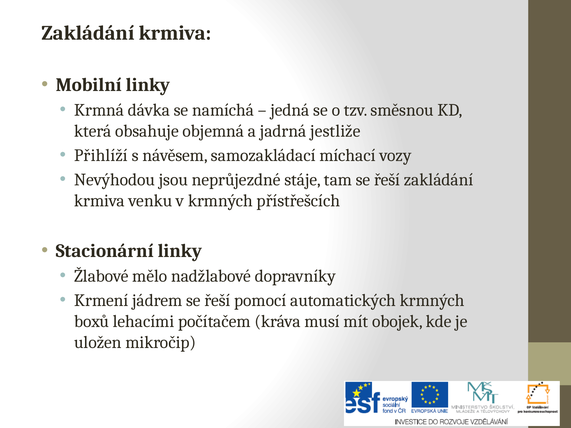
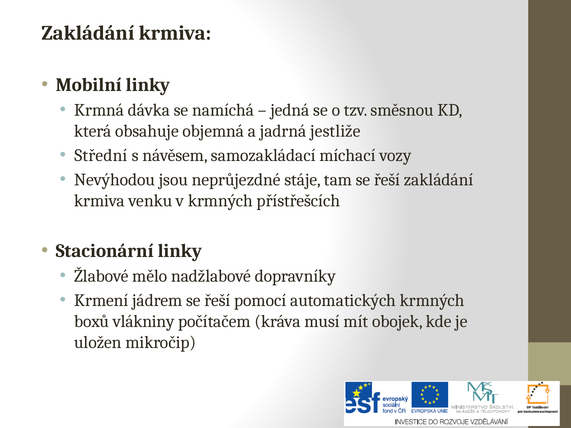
Přihlíží: Přihlíží -> Střední (101, 155)
lehacími: lehacími -> vlákniny (144, 322)
